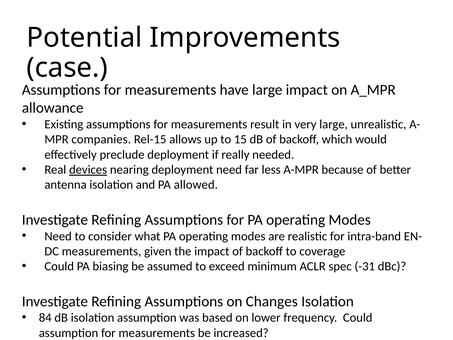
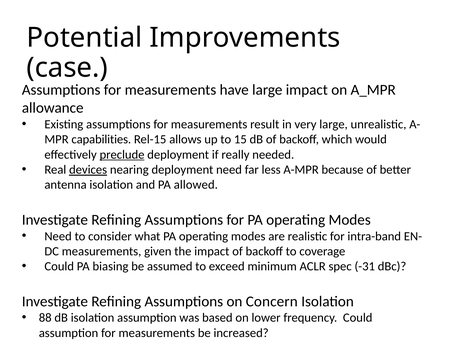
companies: companies -> capabilities (101, 139)
preclude underline: none -> present (122, 154)
Changes: Changes -> Concern (272, 301)
84: 84 -> 88 (45, 318)
